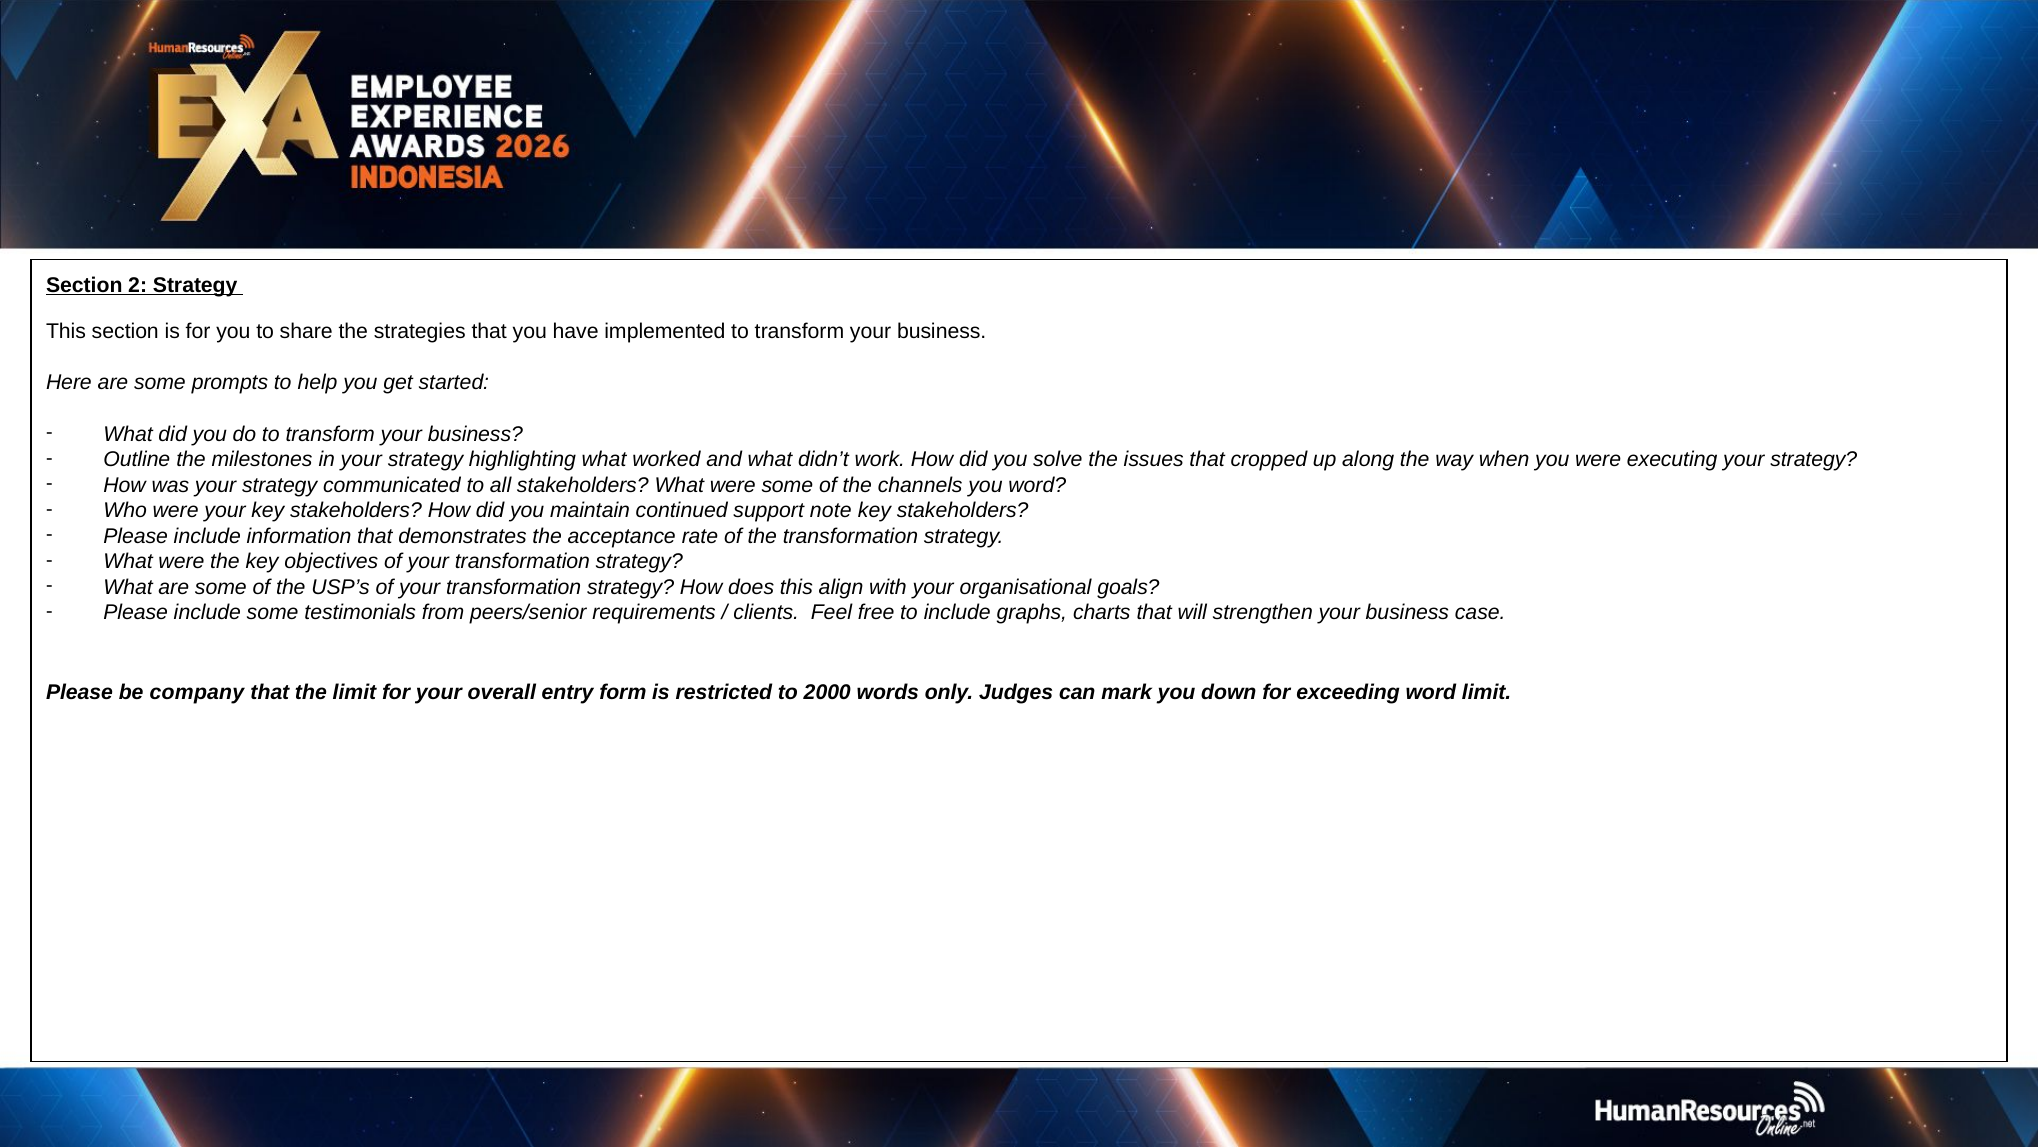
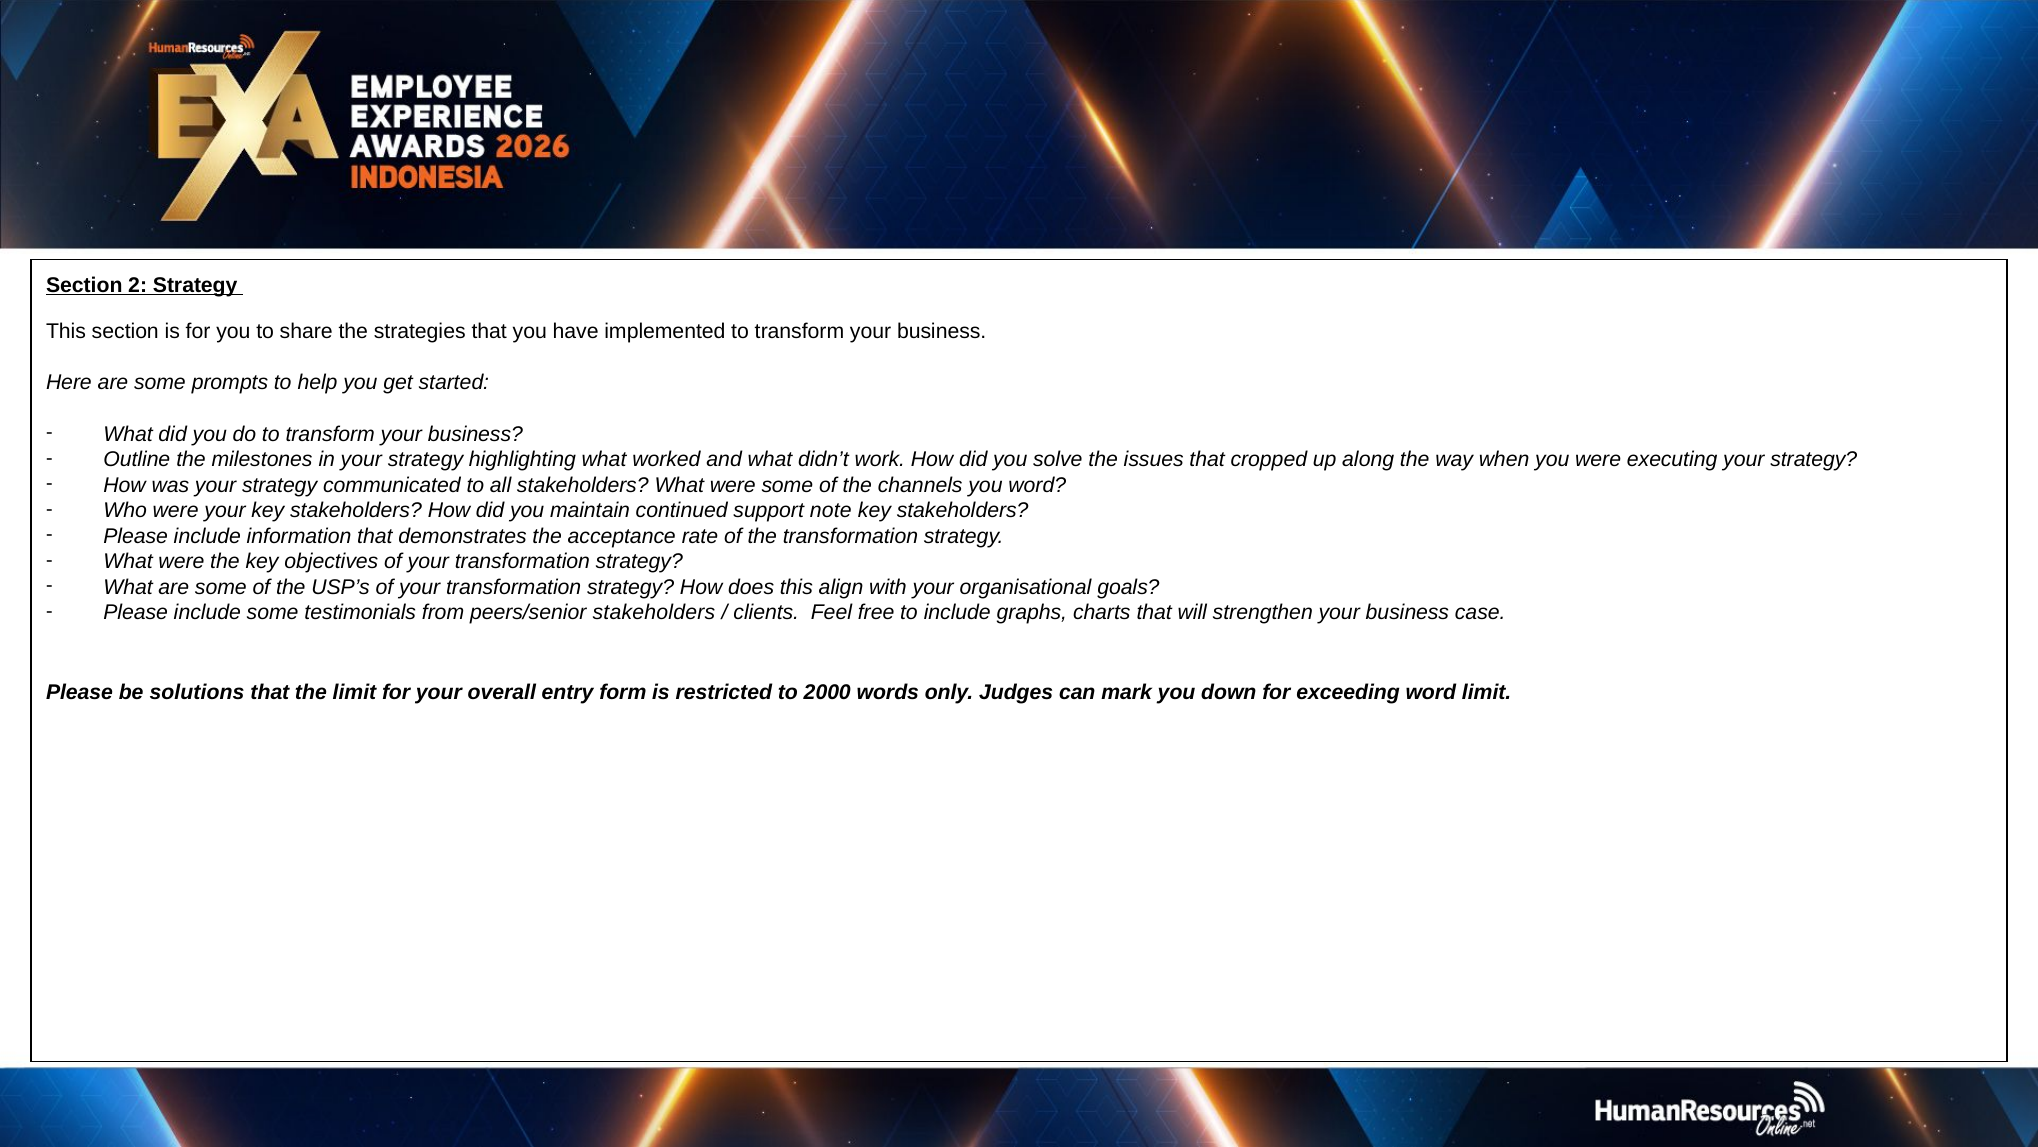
peers/senior requirements: requirements -> stakeholders (654, 612)
company: company -> solutions (197, 692)
